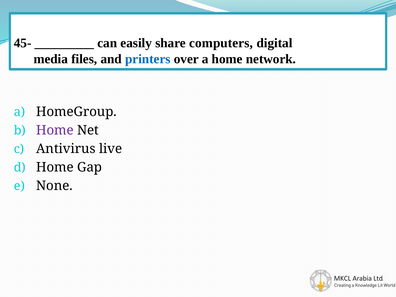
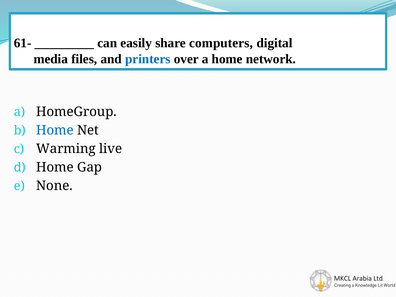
45-: 45- -> 61- (23, 43)
Home colour: purple -> blue (55, 130)
Antivirus: Antivirus -> Warming (66, 149)
